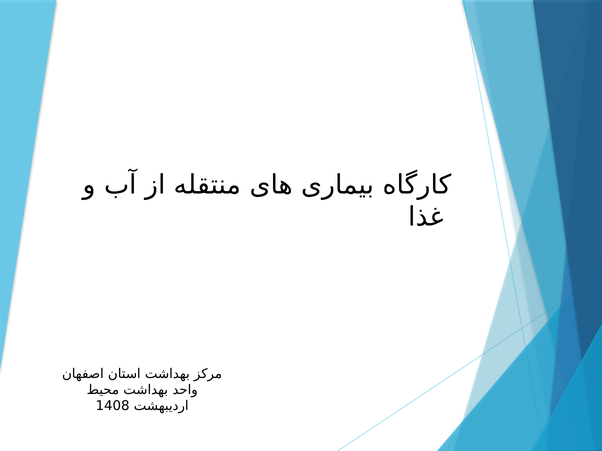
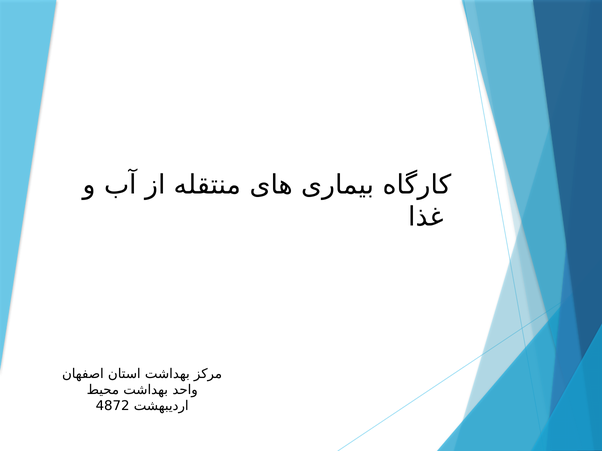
1408: 1408 -> 4872 (113, 406)
